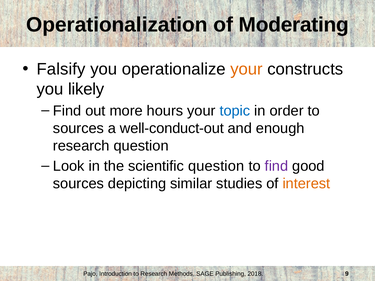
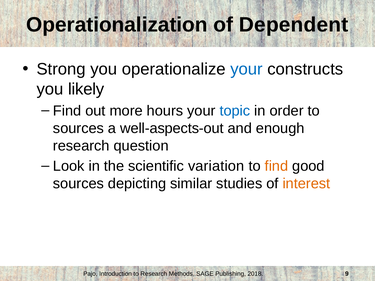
Moderating: Moderating -> Dependent (294, 25)
Falsify: Falsify -> Strong (61, 69)
your colour: orange -> blue (246, 69)
well-conduct-out: well-conduct-out -> well-aspects-out (172, 128)
scientific question: question -> variation (216, 166)
find colour: purple -> orange (276, 166)
